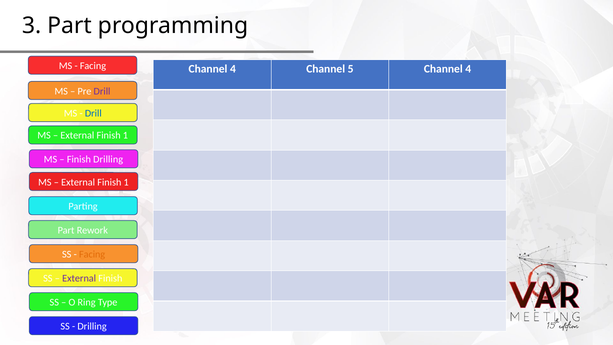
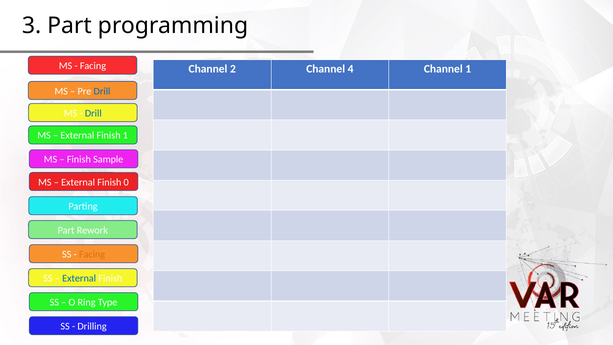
4: 4 -> 2 (233, 69)
5: 5 -> 4 (351, 69)
4: 4 -> 1 (468, 69)
Drill colour: purple -> blue (102, 91)
Finish Drilling: Drilling -> Sample (108, 159)
1: 1 -> 0 (126, 182)
External colour: purple -> blue (79, 278)
